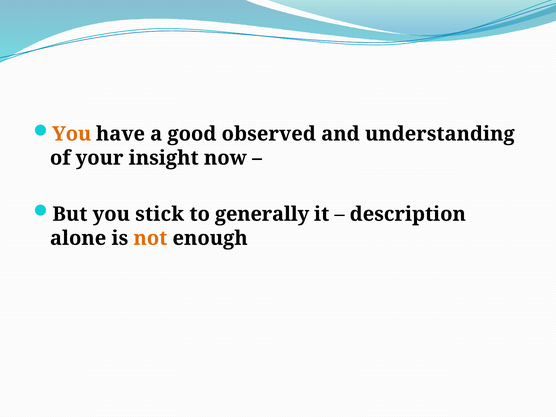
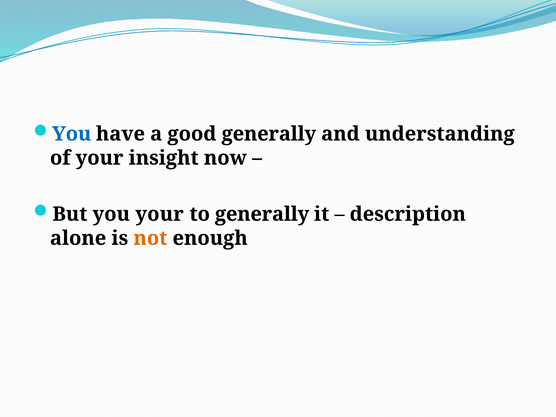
You colour: orange -> blue (72, 134)
good observed: observed -> generally (269, 134)
you stick: stick -> your (160, 214)
